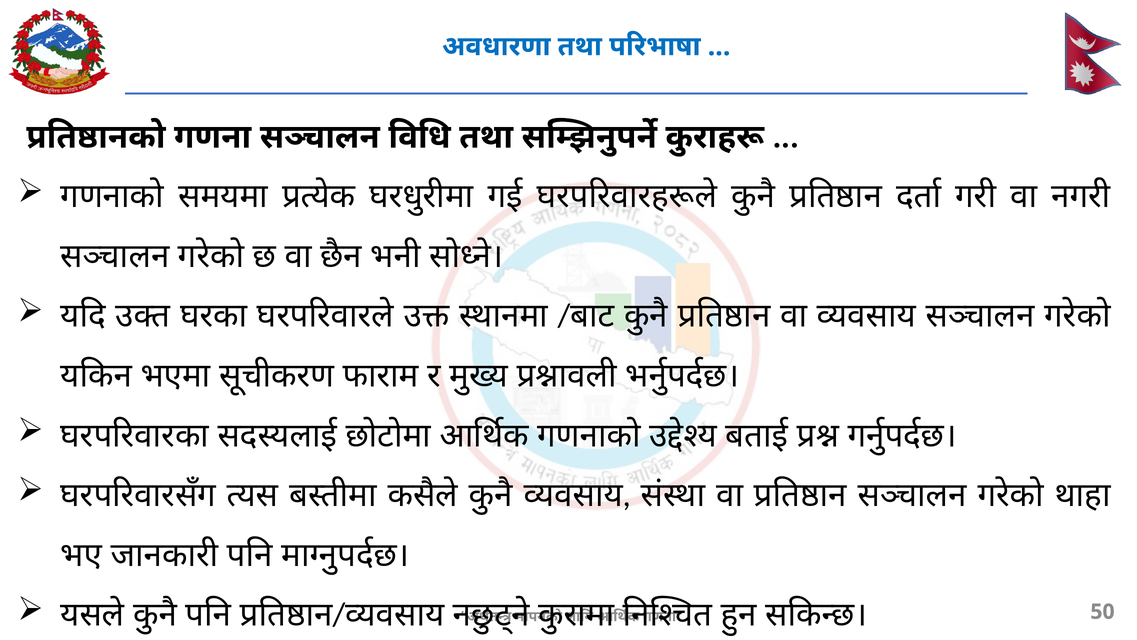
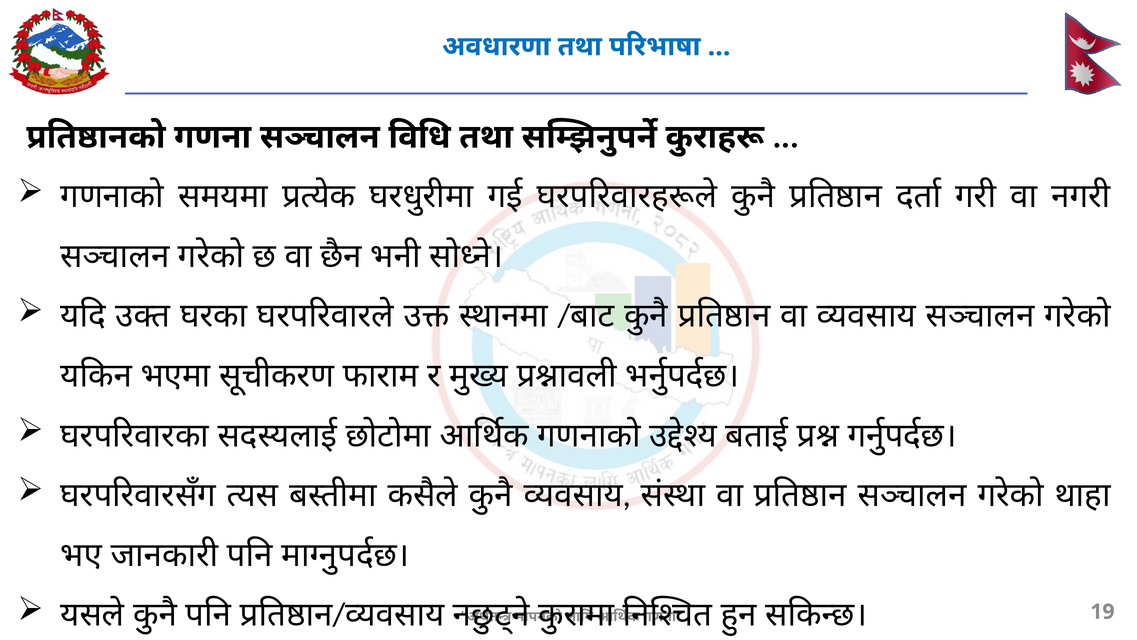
50: 50 -> 19 (1102, 611)
